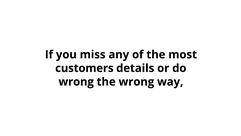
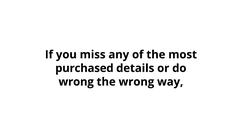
customers: customers -> purchased (84, 68)
